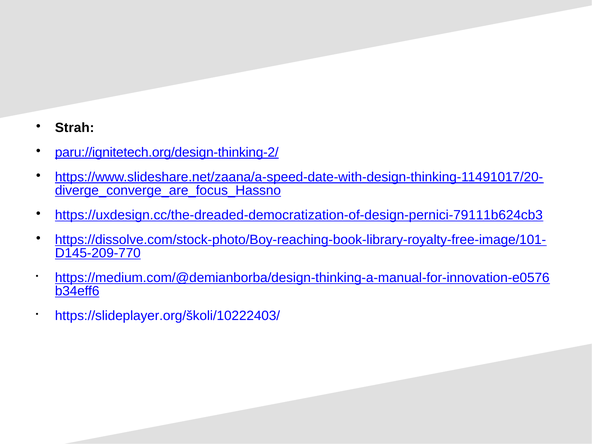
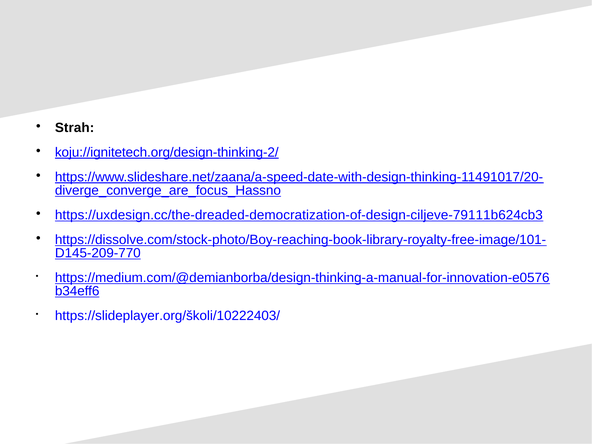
paru://ignitetech.org/design-thinking-2/: paru://ignitetech.org/design-thinking-2/ -> koju://ignitetech.org/design-thinking-2/ (167, 152)
https://uxdesign.cc/the-dreaded-democratization-of-design-pernici-79111b624cb3: https://uxdesign.cc/the-dreaded-democratization-of-design-pernici-79111b624cb3 -> https://uxdesign.cc/the-dreaded-democratization-of-design-ciljeve-79111b624cb3 (299, 215)
